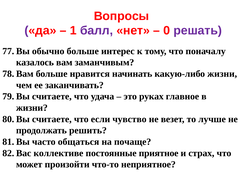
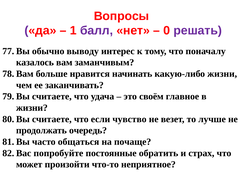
обычно больше: больше -> выводу (83, 51)
руках: руках -> своём (151, 97)
решить: решить -> очередь (88, 131)
коллективе: коллективе -> попробуйте (58, 153)
приятное: приятное -> обратить (159, 153)
